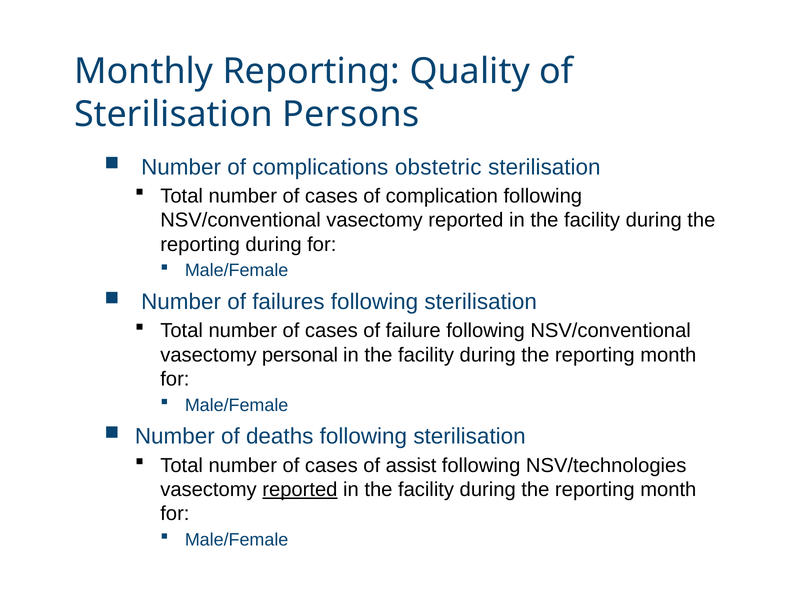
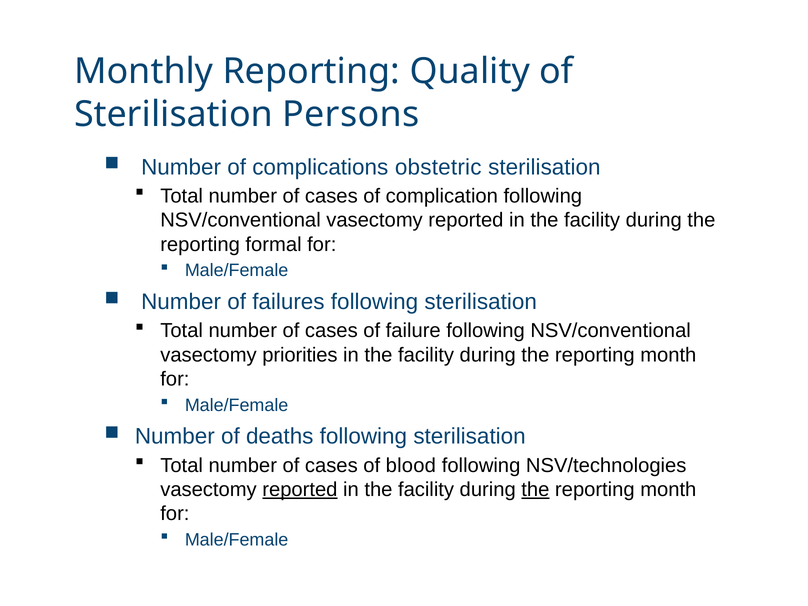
reporting during: during -> formal (274, 244)
personal: personal -> priorities (300, 355)
assist: assist -> blood (411, 465)
the underline: none -> present (535, 490)
